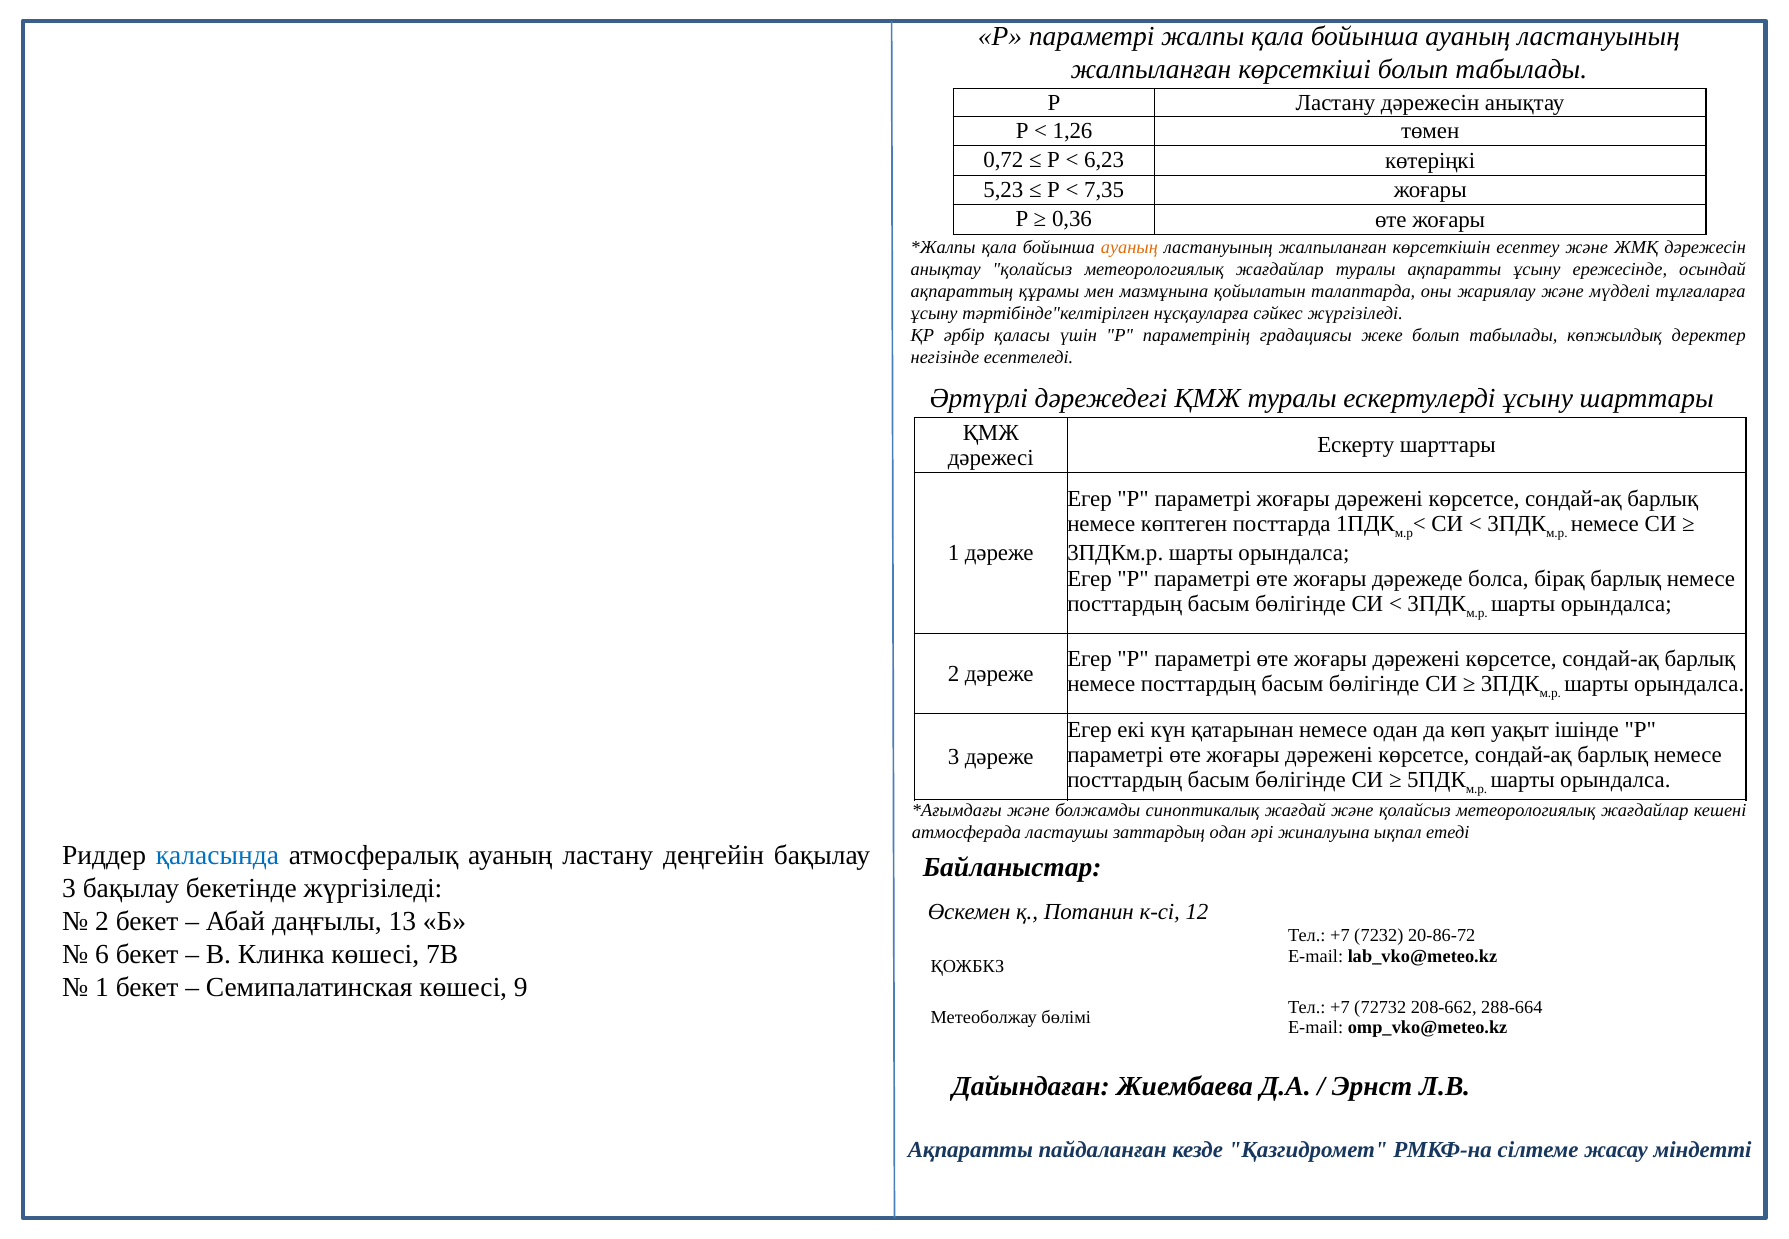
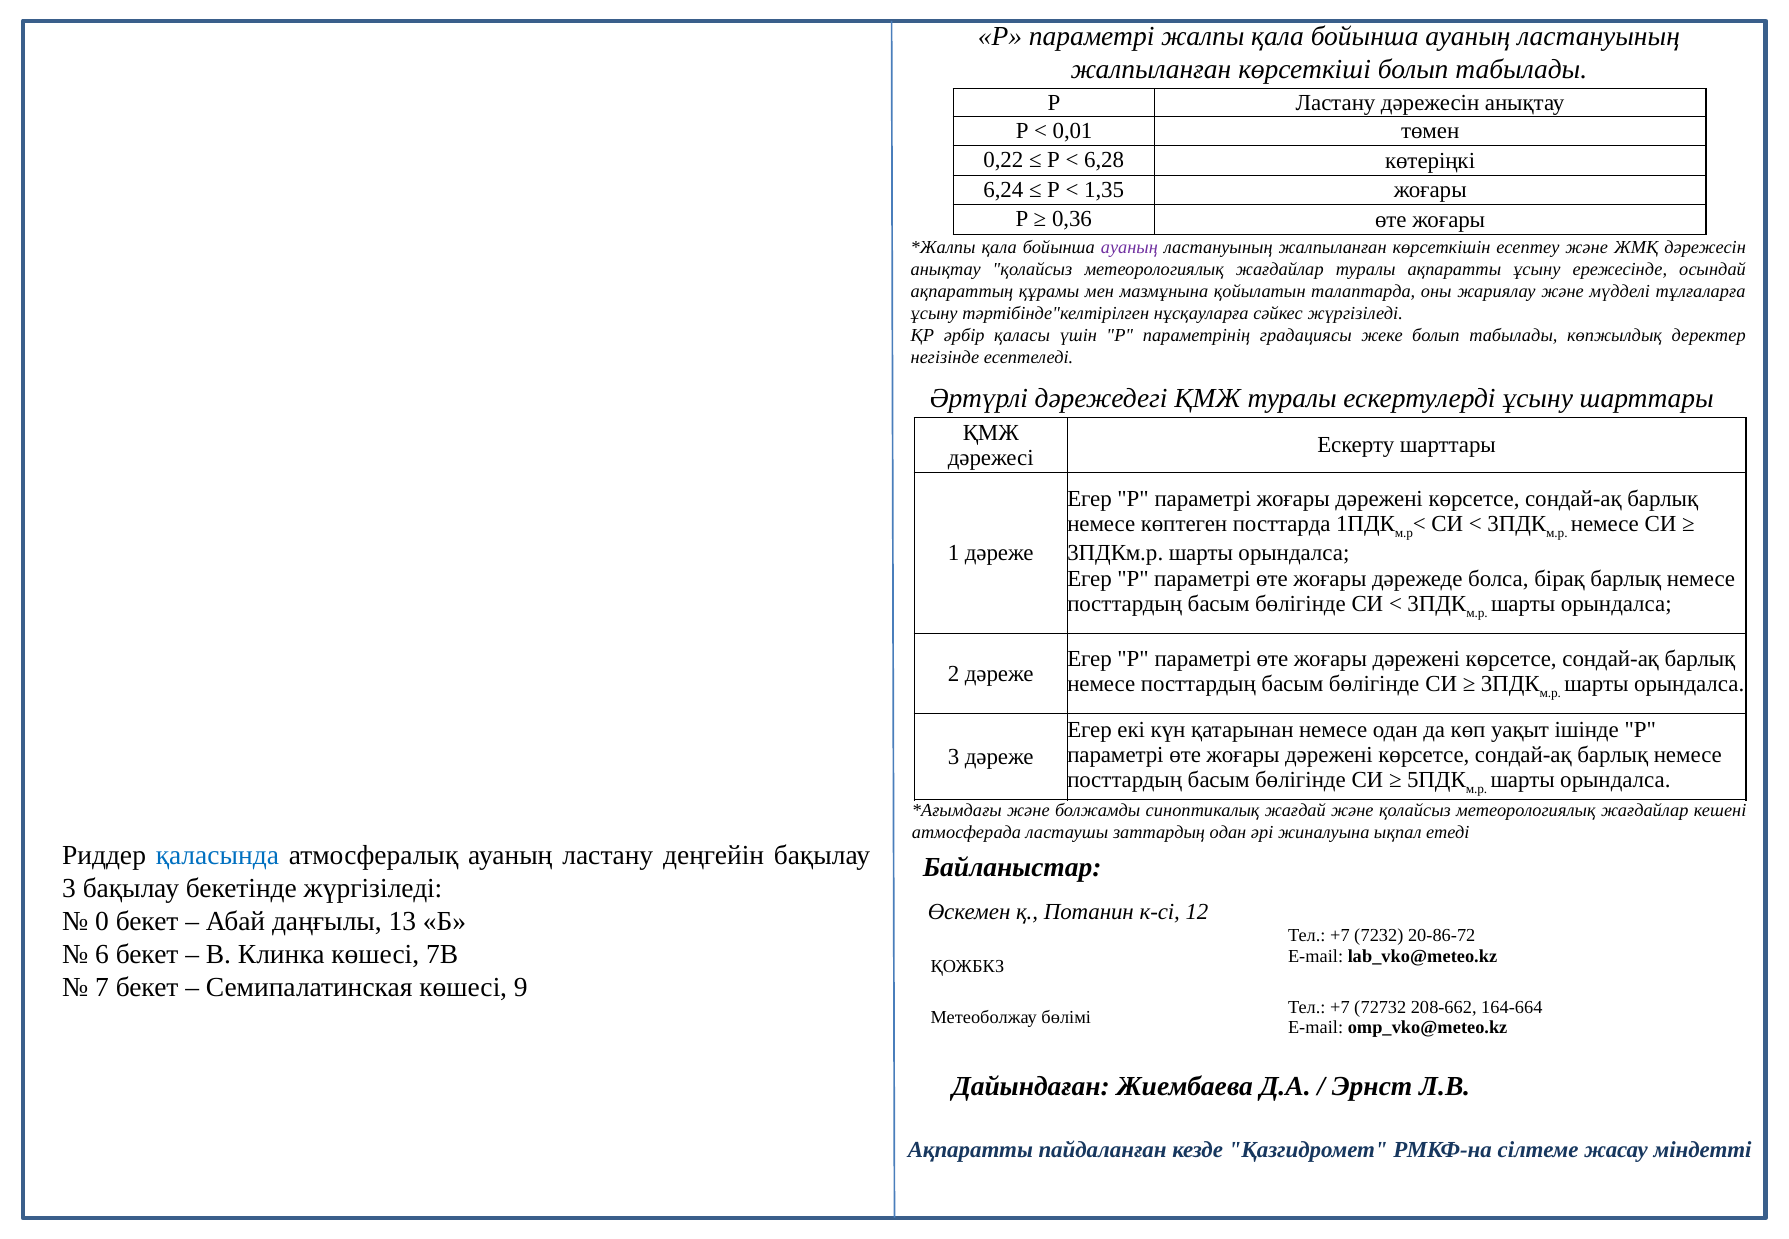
1,26: 1,26 -> 0,01 (1073, 131)
0,72: 0,72 -> 0,22 (1003, 160)
6,23: 6,23 -> 6,28 (1104, 160)
5,23: 5,23 -> 6,24 (1003, 190)
7,35: 7,35 -> 1,35 (1104, 190)
ауаның colour: orange -> purple (1129, 247)
2: 2 -> 0 (102, 921)
1: 1 -> 7 (102, 987)
288-664: 288-664 -> 164-664 (1512, 1007)
